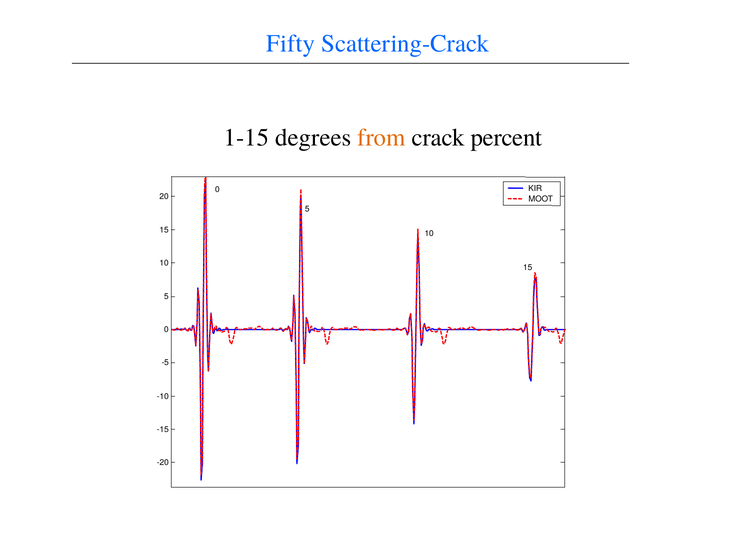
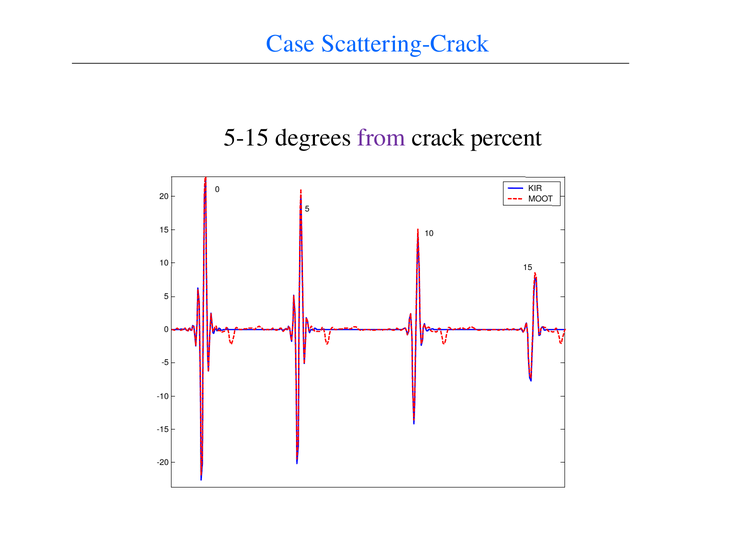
Fifty: Fifty -> Case (291, 44)
1-15: 1-15 -> 5-15 (247, 138)
from colour: orange -> purple (381, 138)
